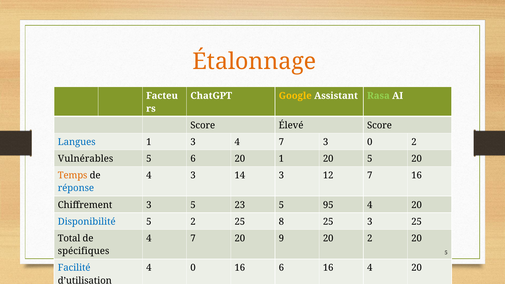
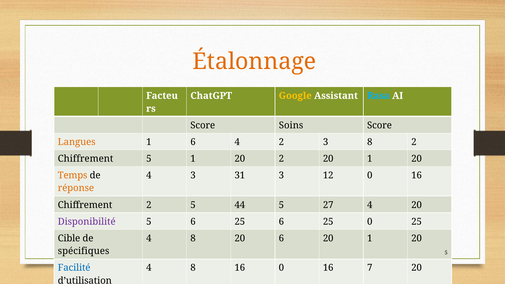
Rasa colour: light green -> light blue (378, 96)
Élevé: Élevé -> Soins (291, 125)
Langues colour: blue -> orange (77, 142)
1 3: 3 -> 6 (193, 142)
7: 7 -> 2 (281, 142)
3 0: 0 -> 8 (370, 142)
Vulnérables: Vulnérables -> Chiffrement (86, 159)
5 6: 6 -> 1 (193, 159)
20 1: 1 -> 2 (281, 159)
5: 5 -> 1 (370, 159)
14: 14 -> 31 (240, 175)
12 7: 7 -> 0 (370, 175)
réponse colour: blue -> orange (76, 188)
Chiffrement 3: 3 -> 2 (149, 205)
23: 23 -> 44 (240, 205)
95: 95 -> 27 (328, 205)
Disponibilité colour: blue -> purple (87, 222)
5 2: 2 -> 6 (193, 222)
25 8: 8 -> 6 (281, 222)
25 3: 3 -> 0 (370, 222)
Total: Total -> Cible (69, 238)
7: 7 -> 8 (193, 238)
20 9: 9 -> 6 (281, 238)
2: 2 -> 1 (370, 238)
0: 0 -> 8 (193, 268)
16 6: 6 -> 0 (281, 268)
16 4: 4 -> 7 (370, 268)
